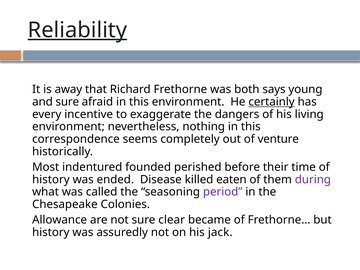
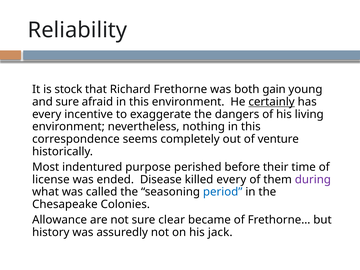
Reliability underline: present -> none (77, 30)
away: away -> stock (68, 89)
says: says -> gain (274, 89)
founded: founded -> purpose (148, 167)
history: history -> license (51, 179)
killed eaten: eaten -> every (231, 179)
period colour: purple -> blue (223, 192)
